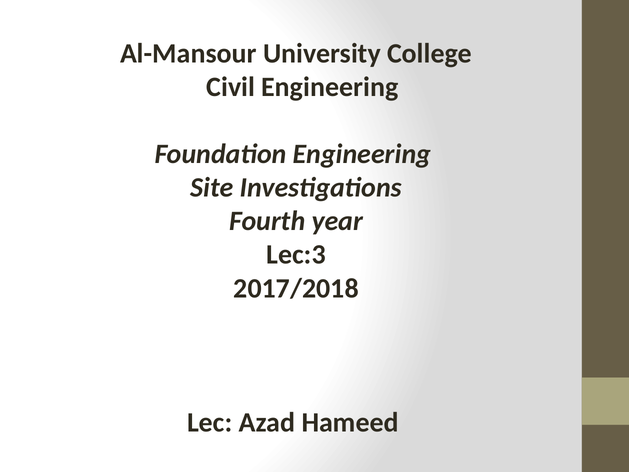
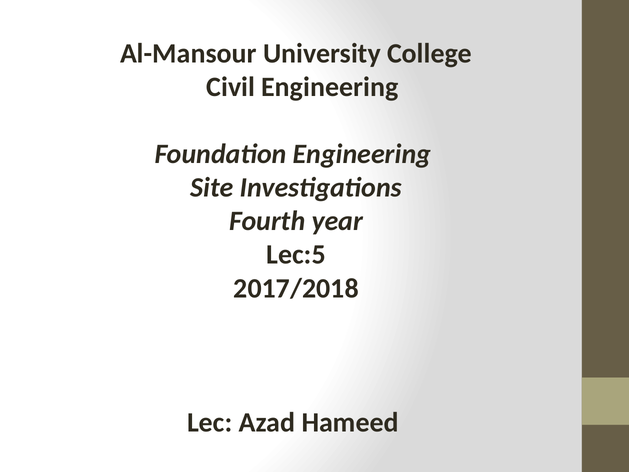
Lec:3: Lec:3 -> Lec:5 (296, 255)
